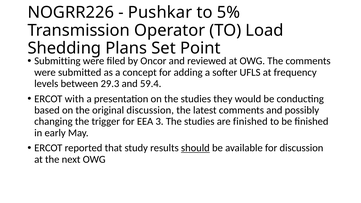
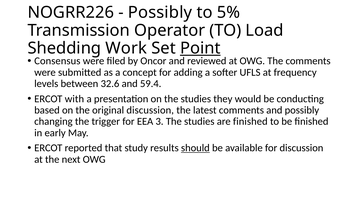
Pushkar: Pushkar -> Possibly (160, 12)
Plans: Plans -> Work (126, 48)
Point underline: none -> present (200, 48)
Submitting: Submitting -> Consensus (57, 61)
29.3: 29.3 -> 32.6 (110, 84)
